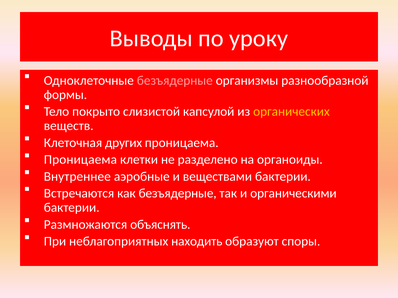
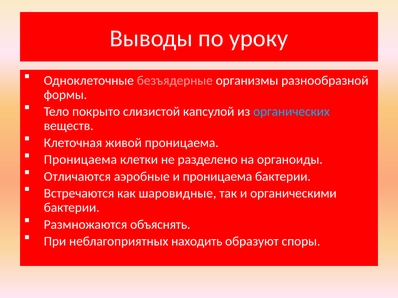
органических colour: yellow -> light blue (291, 112)
других: других -> живой (124, 143)
Внутреннее: Внутреннее -> Отличаются (77, 177)
и веществами: веществами -> проницаема (217, 177)
как безъядерные: безъядерные -> шаровидные (177, 194)
